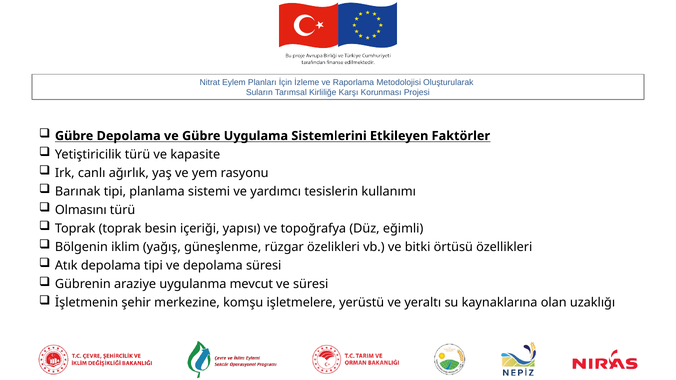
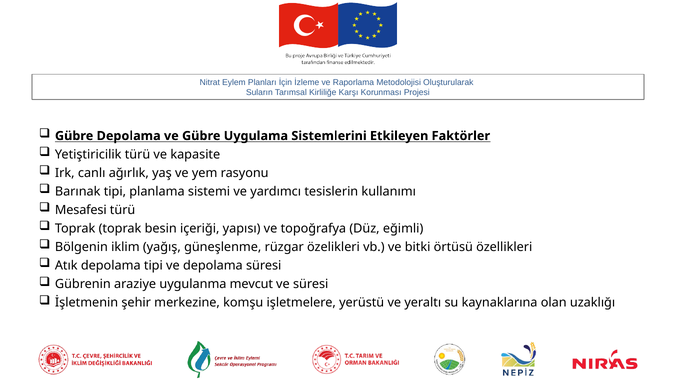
Olmasını: Olmasını -> Mesafesi (81, 210)
